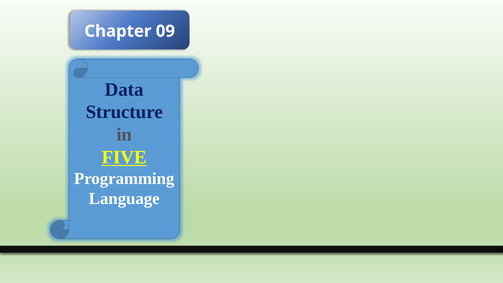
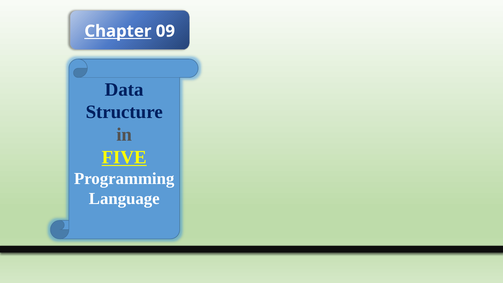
Chapter underline: none -> present (118, 31)
